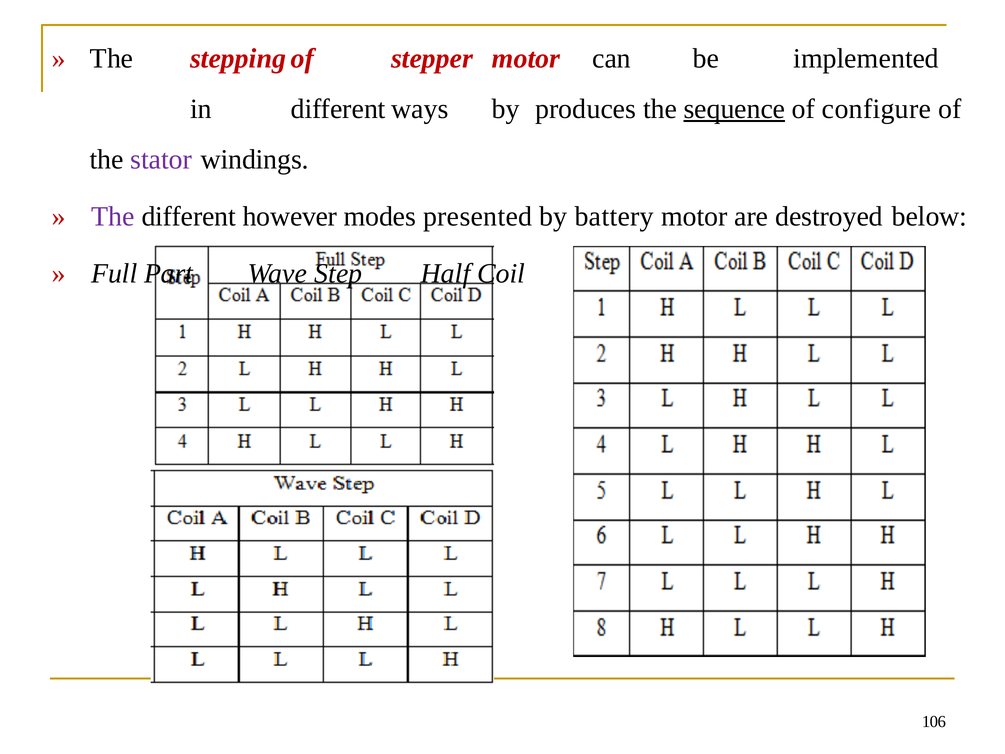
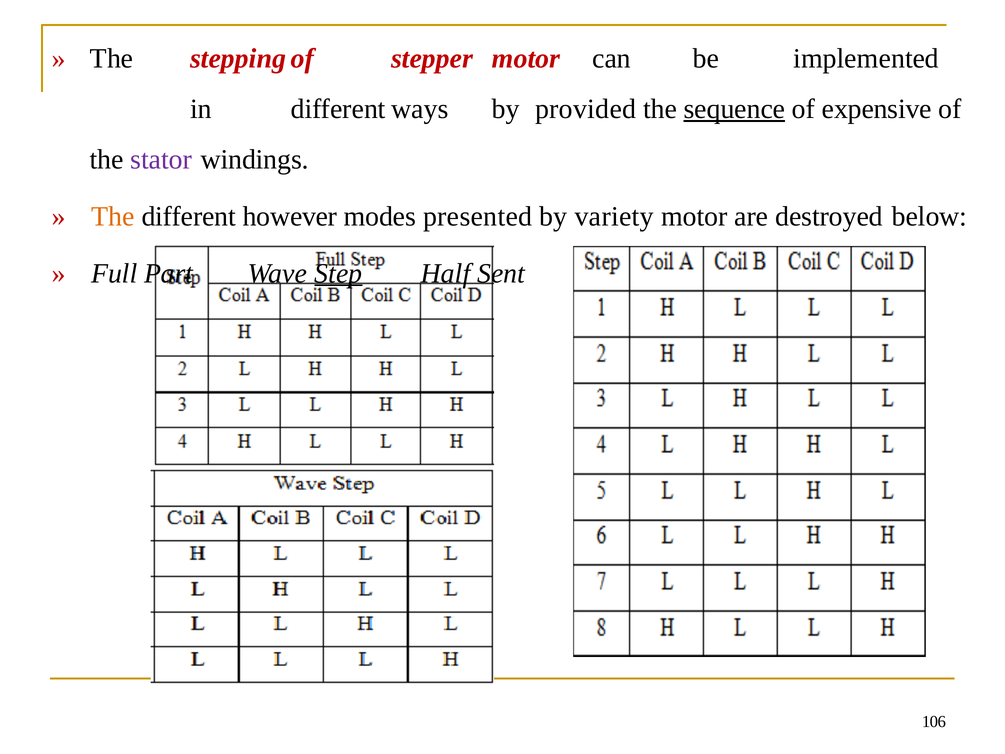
produces: produces -> provided (586, 109)
configure: configure -> expensive (877, 109)
The colour: purple -> orange (113, 216)
battery: battery -> variety (614, 216)
Step underline: none -> present (338, 273)
Coil: Coil -> Sent (501, 273)
